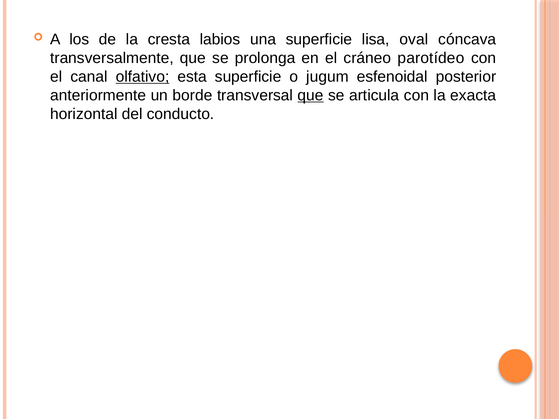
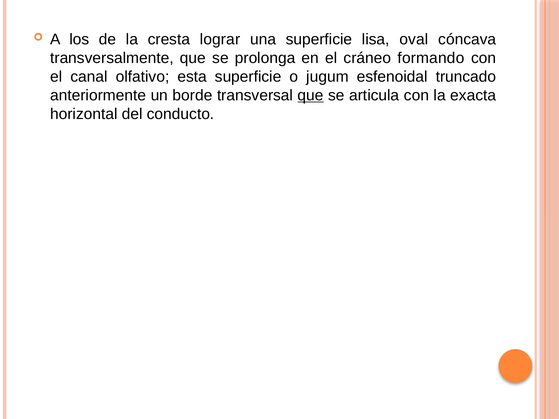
labios: labios -> lograr (220, 39)
parotídeo: parotídeo -> formando (431, 58)
olfativo underline: present -> none (143, 77)
posterior: posterior -> truncado (466, 77)
